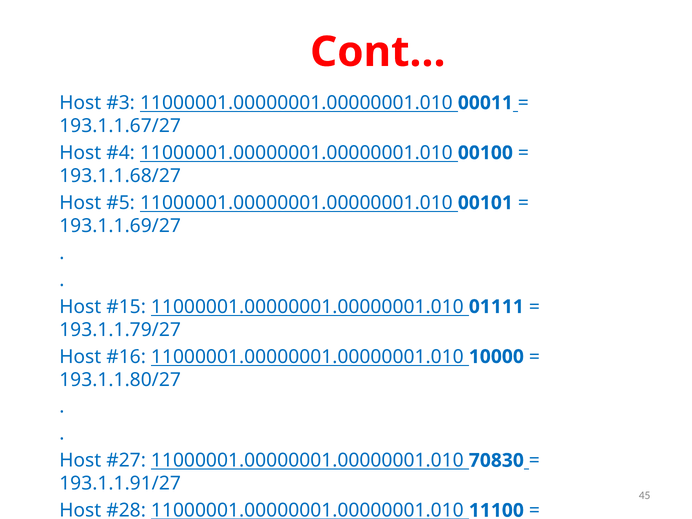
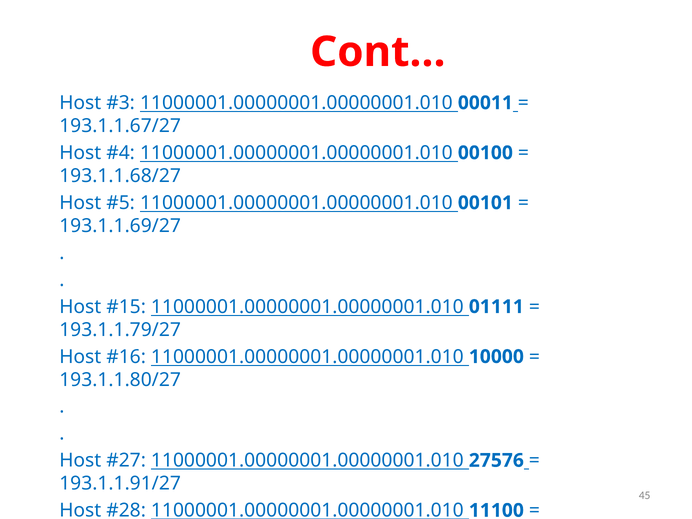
70830: 70830 -> 27576 (496, 460)
